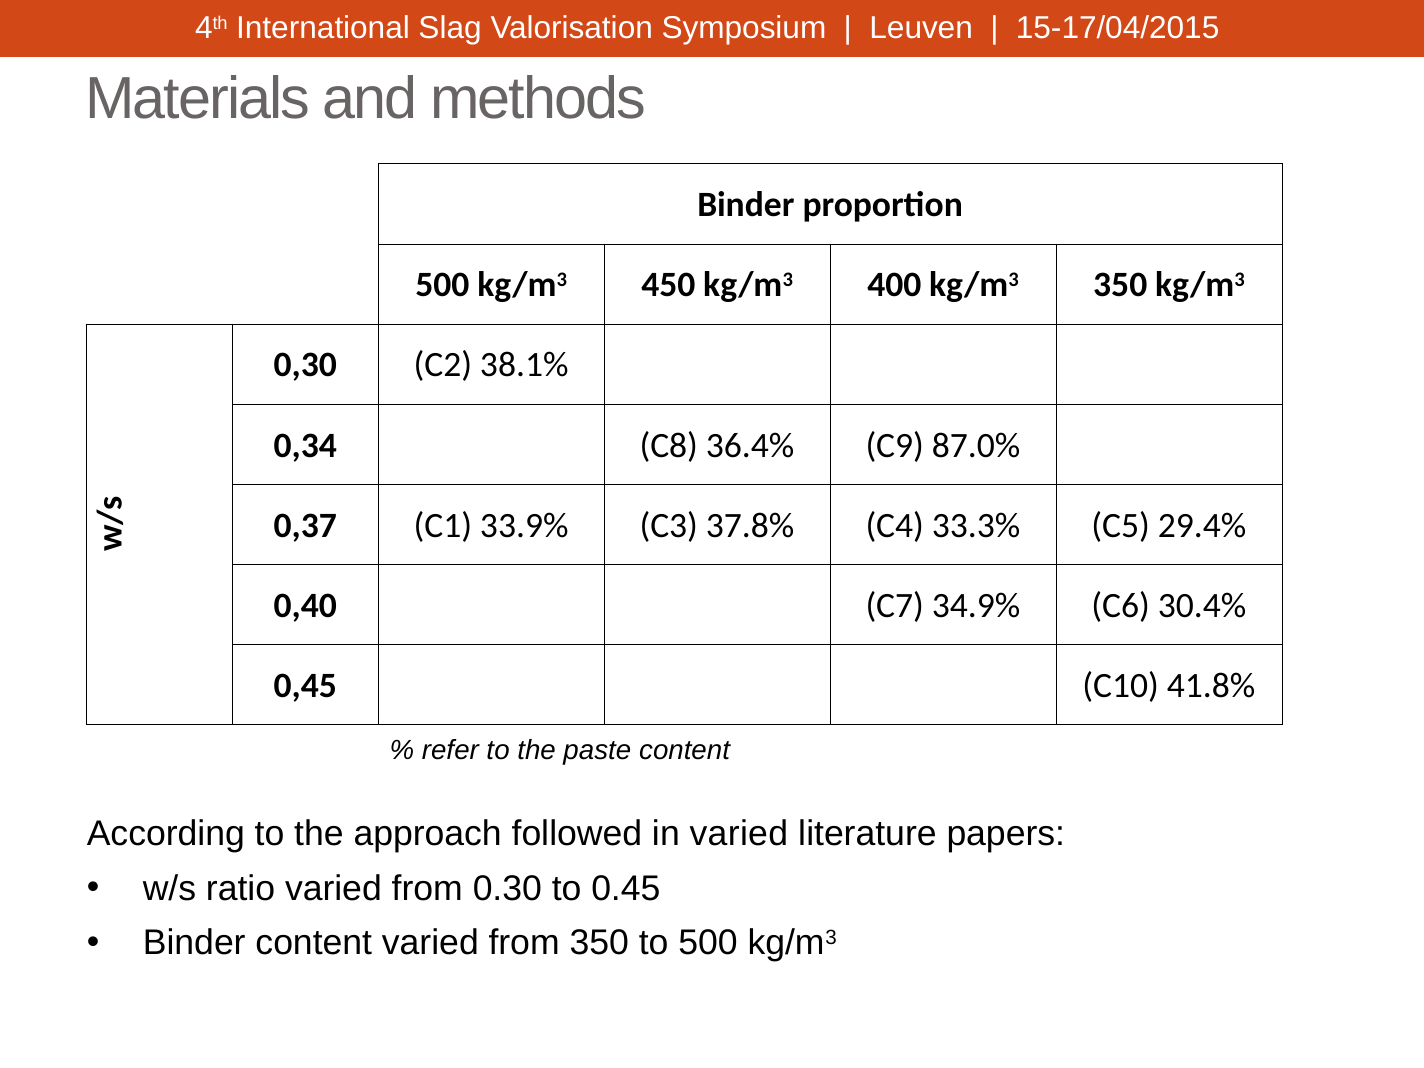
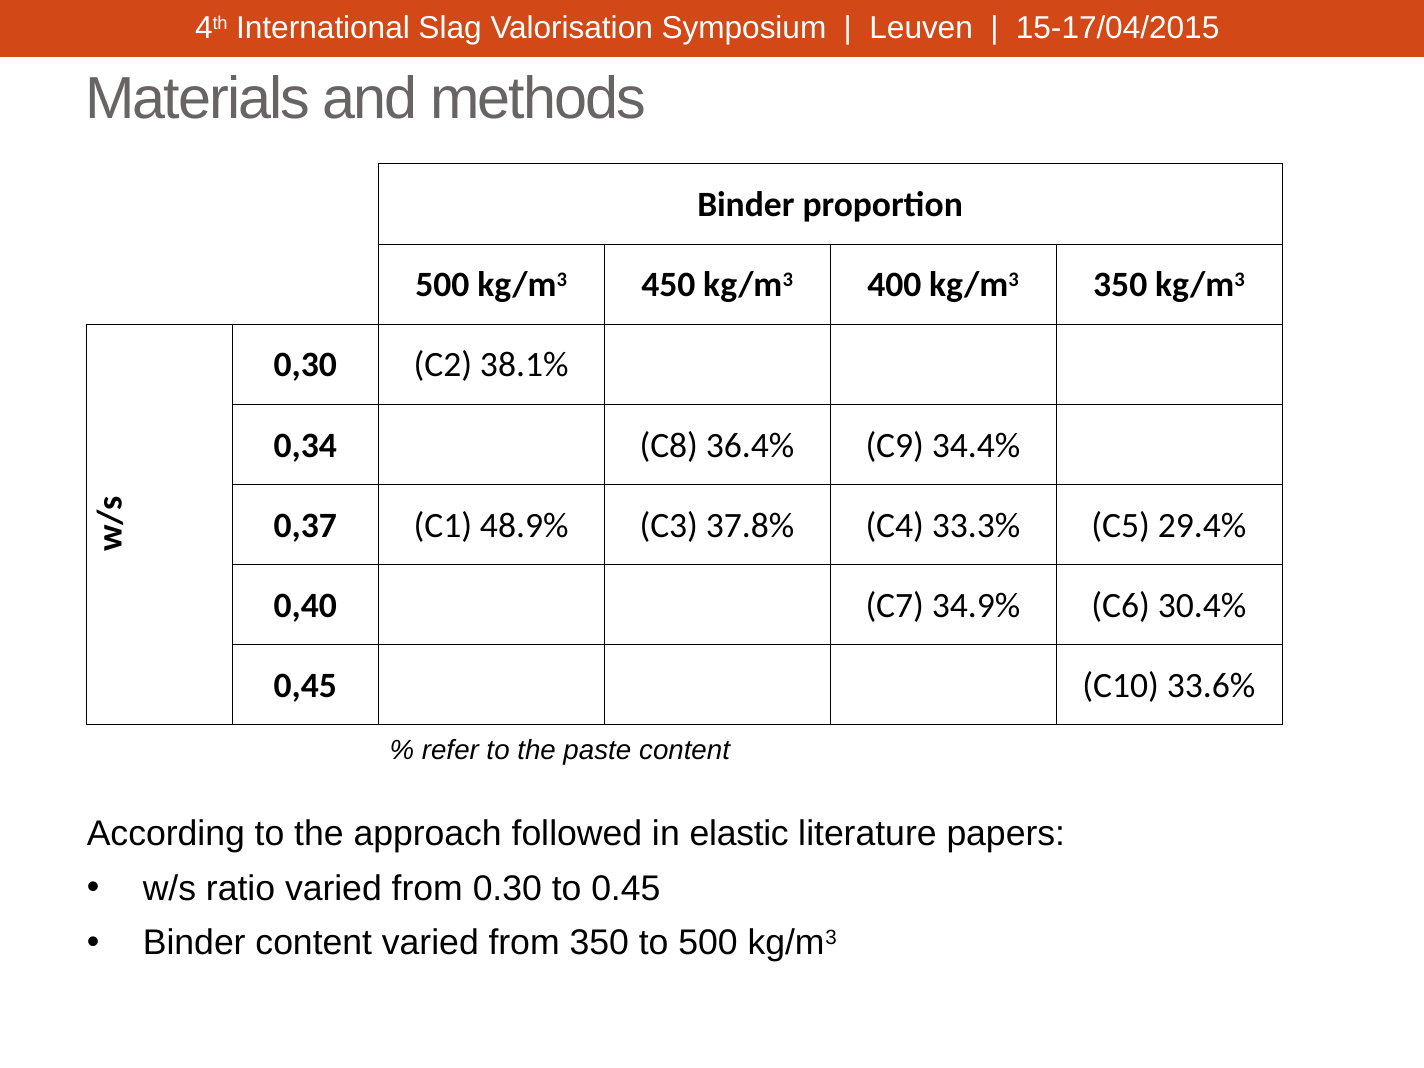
87.0%: 87.0% -> 34.4% (976, 445)
33.9%: 33.9% -> 48.9% (524, 525)
41.8%: 41.8% -> 33.6% (1211, 685)
in varied: varied -> elastic (739, 834)
